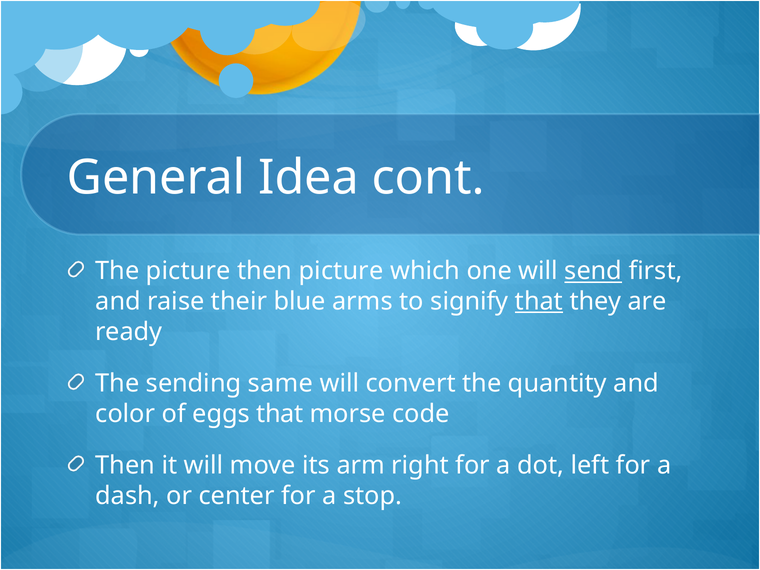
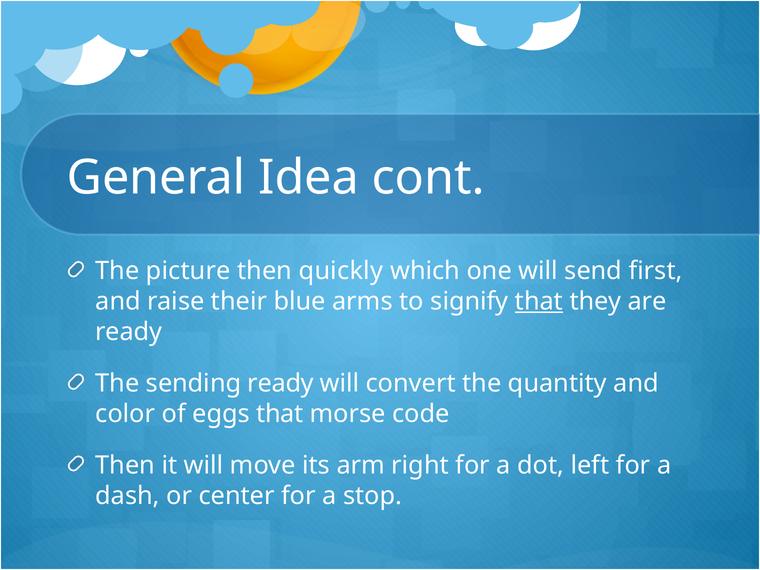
then picture: picture -> quickly (341, 271)
send underline: present -> none (593, 271)
sending same: same -> ready (281, 383)
